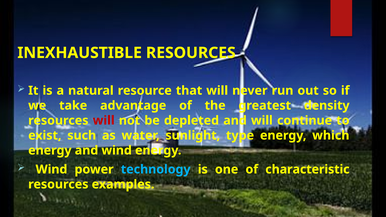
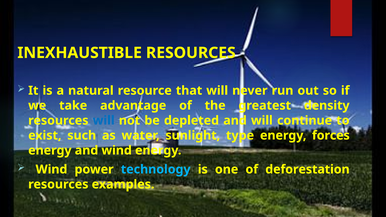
will colour: red -> blue (104, 121)
which: which -> forces (331, 135)
characteristic: characteristic -> deforestation (307, 169)
